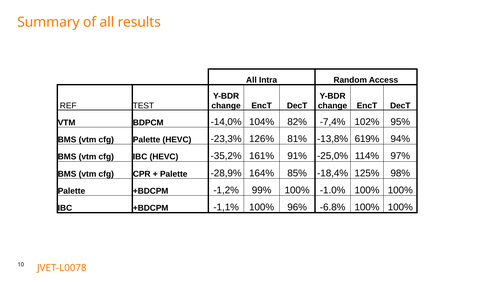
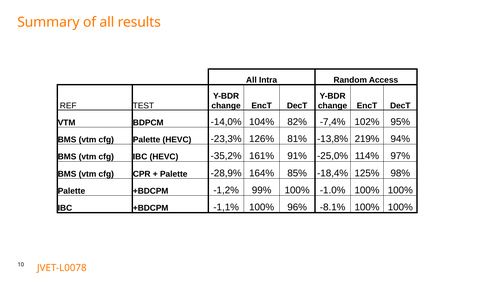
619%: 619% -> 219% (367, 139)
-6.8%: -6.8% -> -8.1% (333, 207)
